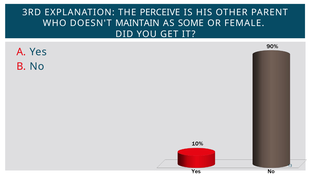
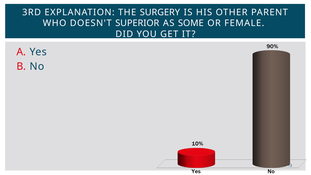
PERCEIVE: PERCEIVE -> SURGERY (160, 12)
MAINTAIN: MAINTAIN -> SUPERIOR (137, 23)
